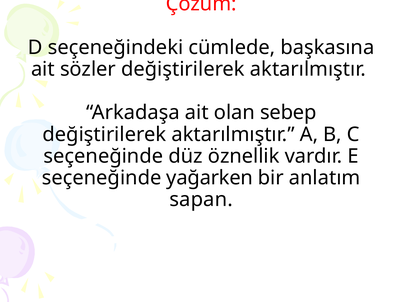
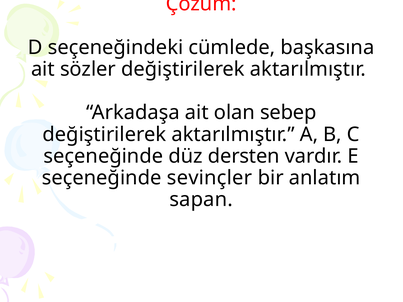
öznellik: öznellik -> dersten (244, 156)
yağarken: yağarken -> sevinçler (209, 178)
